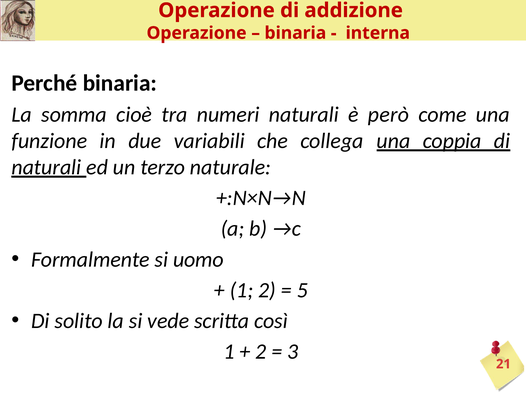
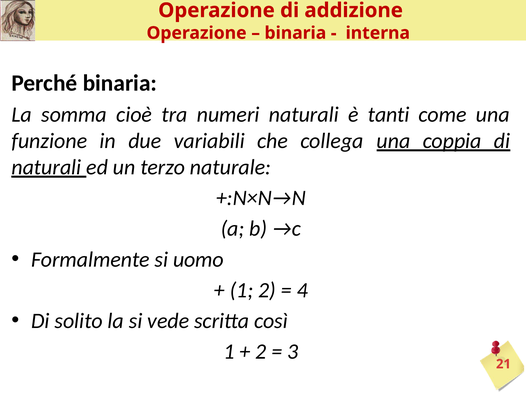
però: però -> tanti (389, 114)
5: 5 -> 4 (302, 290)
